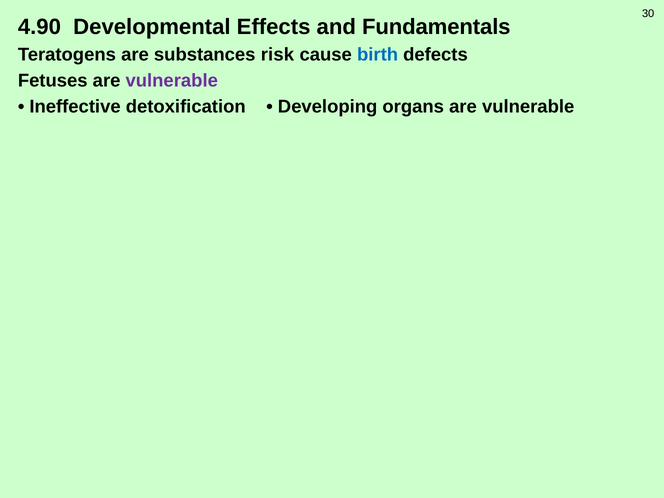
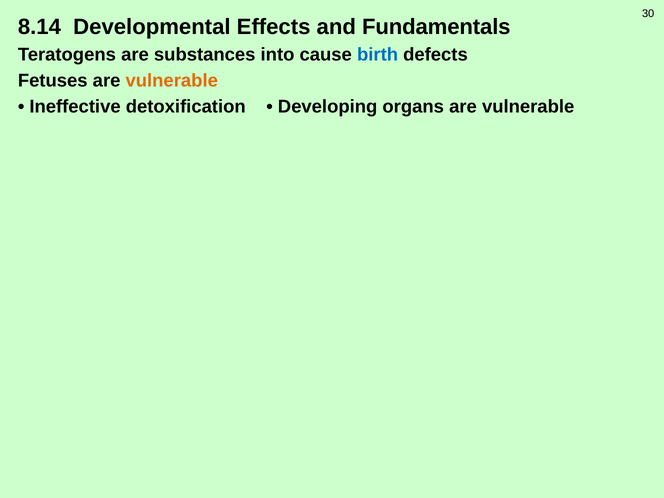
4.90: 4.90 -> 8.14 (39, 27)
risk: risk -> into (278, 55)
vulnerable colour: purple -> orange (172, 81)
